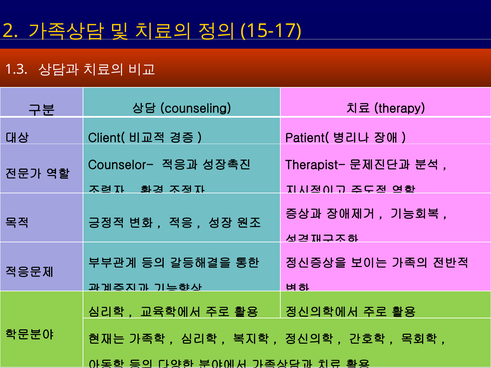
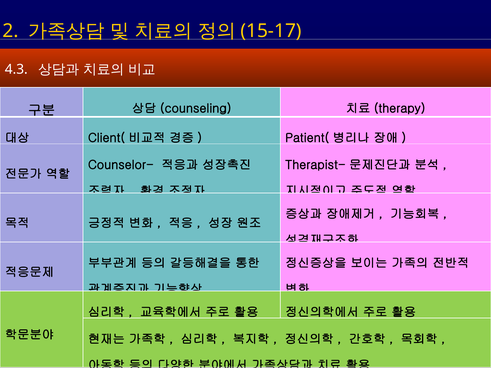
1.3: 1.3 -> 4.3 (16, 69)
